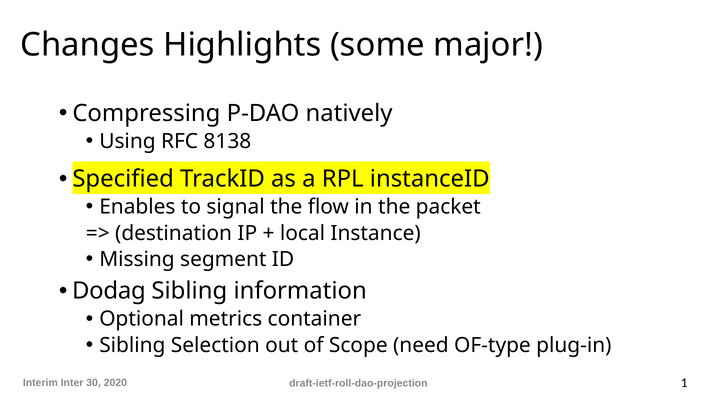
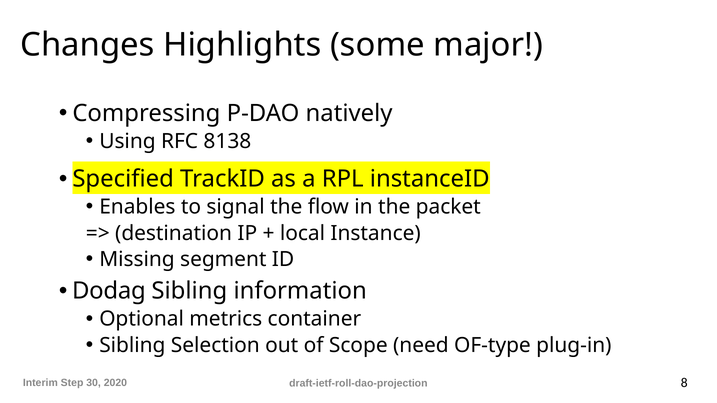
Inter: Inter -> Step (72, 383)
1: 1 -> 8 (684, 383)
